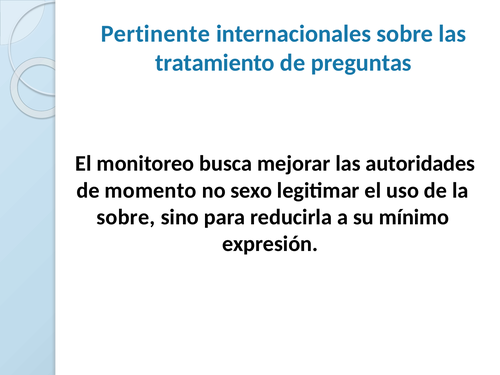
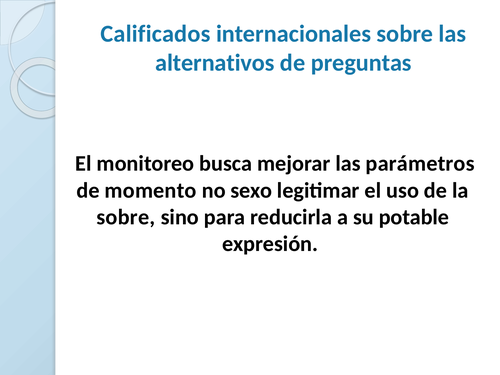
Pertinente: Pertinente -> Calificados (156, 34)
tratamiento: tratamiento -> alternativos (215, 63)
autoridades: autoridades -> parámetros (420, 164)
mínimo: mínimo -> potable (414, 217)
